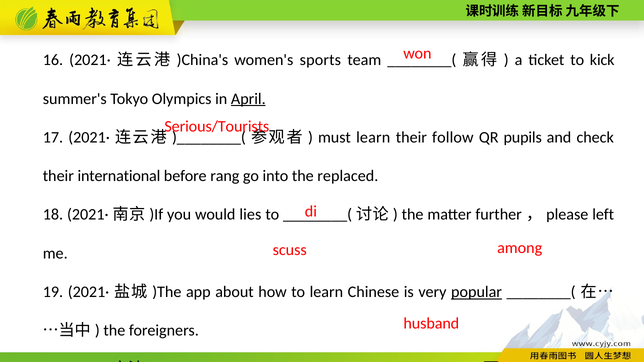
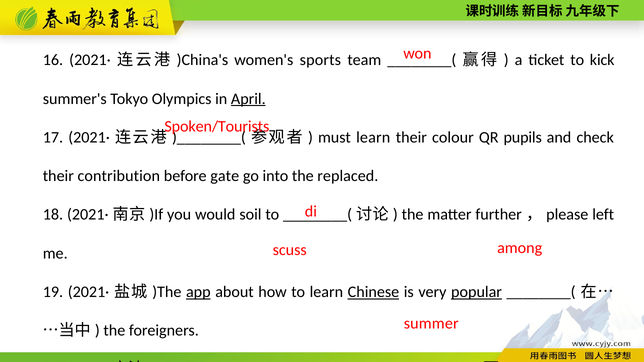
Serious/Tourists: Serious/Tourists -> Spoken/Tourists (217, 126)
follow: follow -> colour (453, 137)
international: international -> contribution (119, 176)
rang: rang -> gate (225, 176)
lies: lies -> soil (250, 215)
app underline: none -> present (198, 292)
Chinese underline: none -> present (373, 292)
husband: husband -> summer (431, 324)
